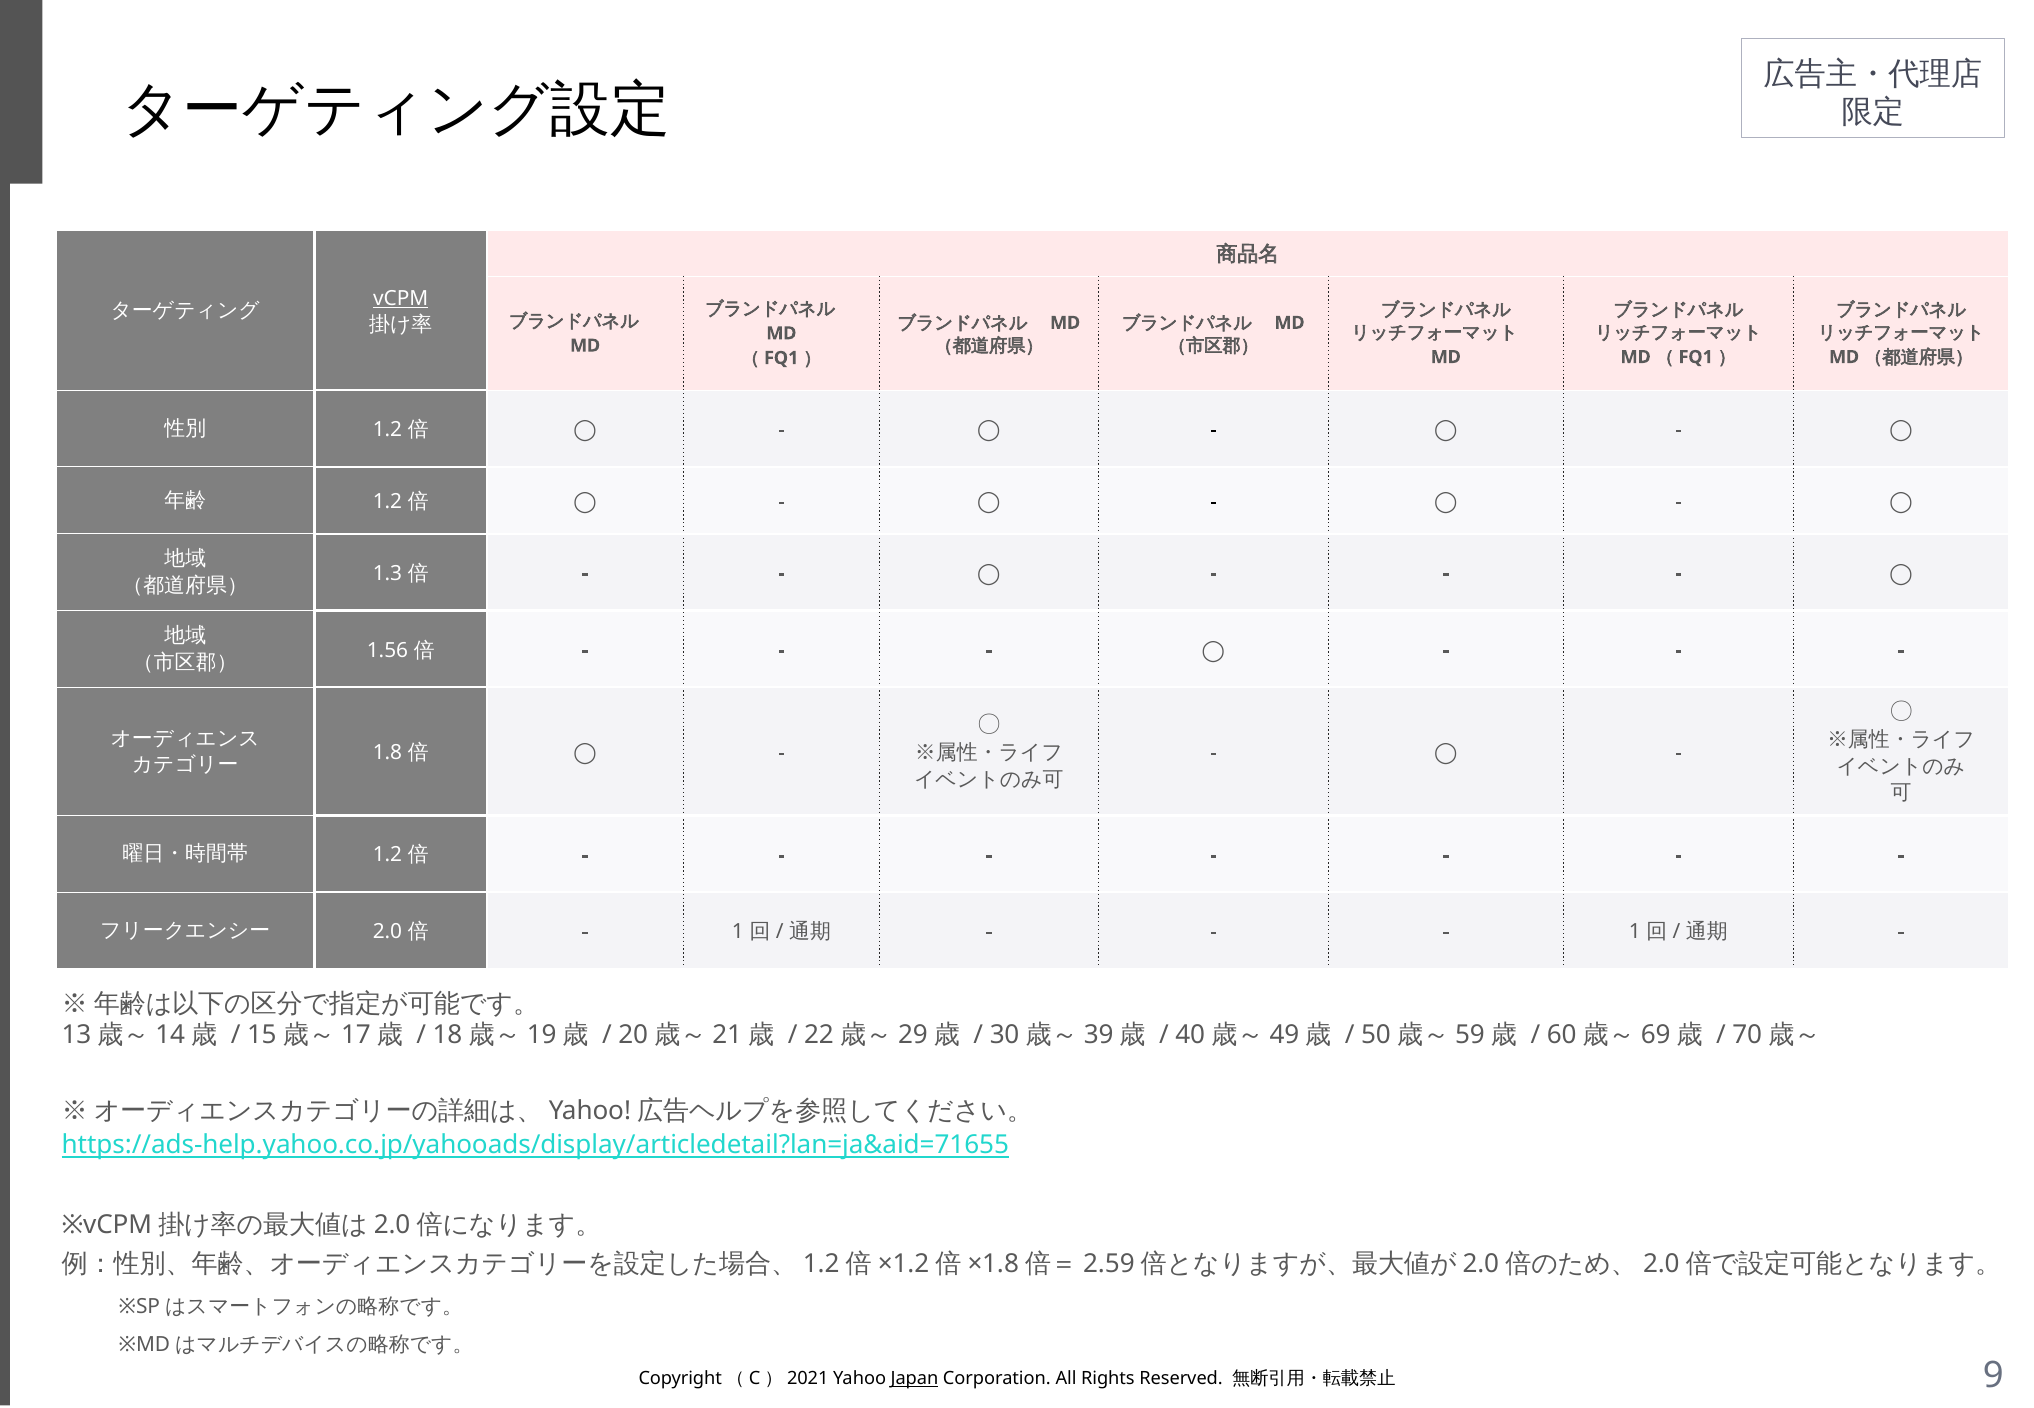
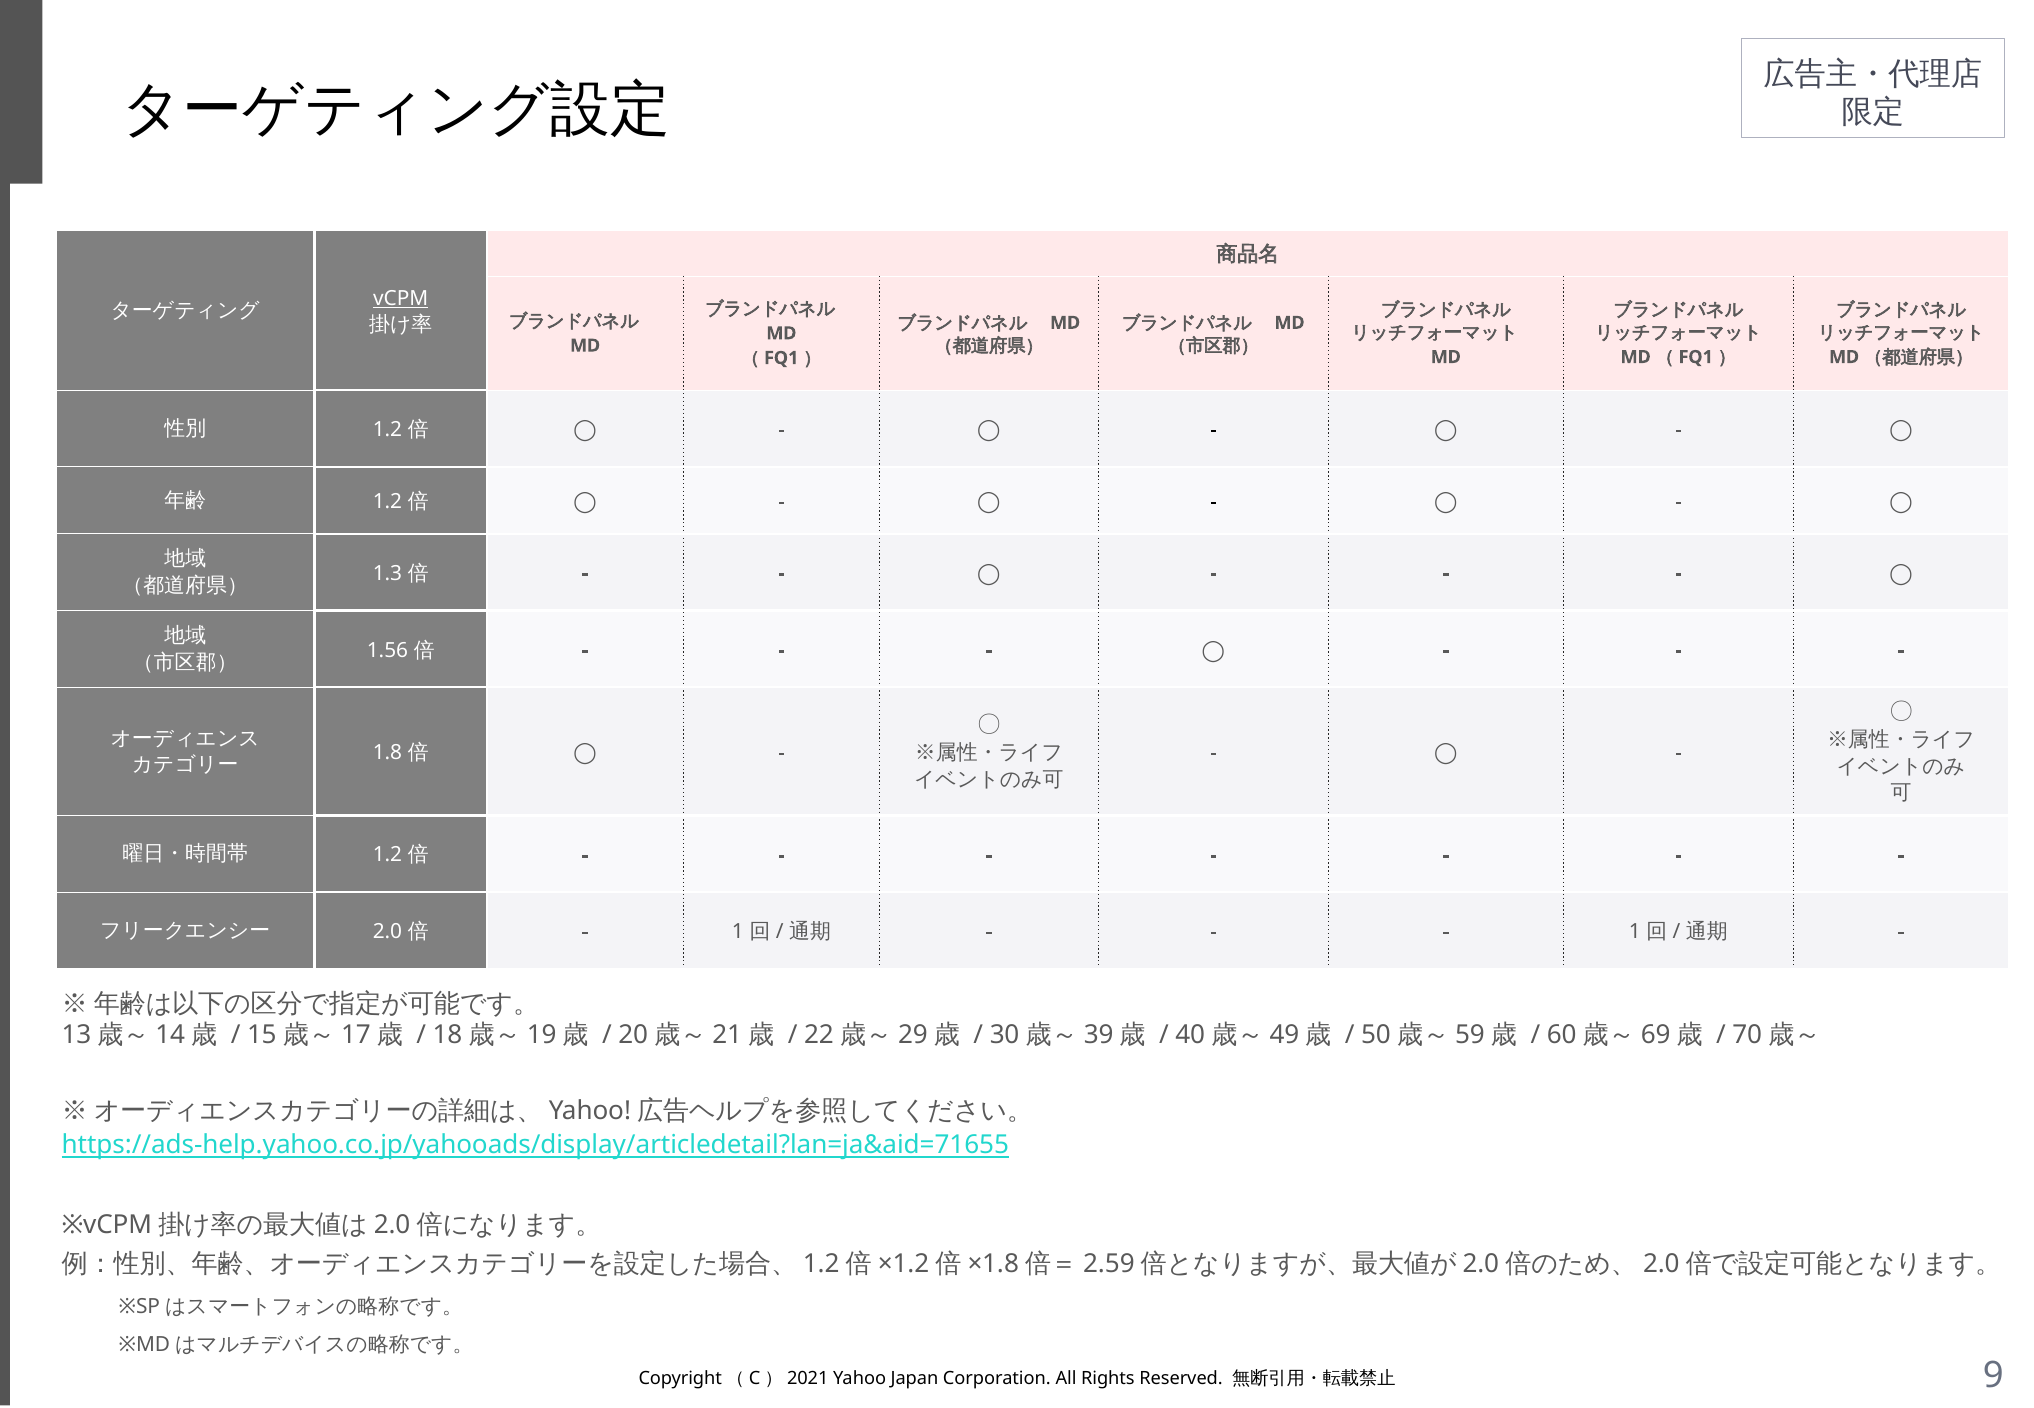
Japan underline: present -> none (914, 1379)
